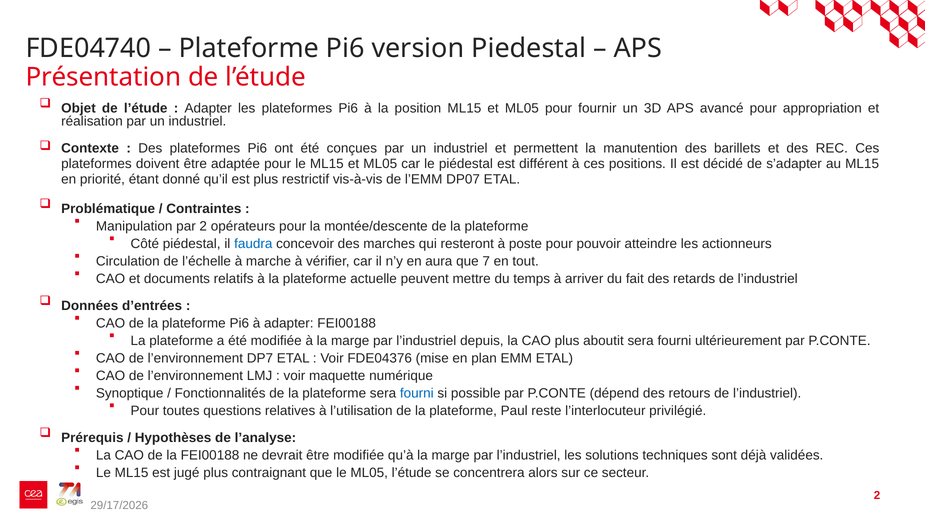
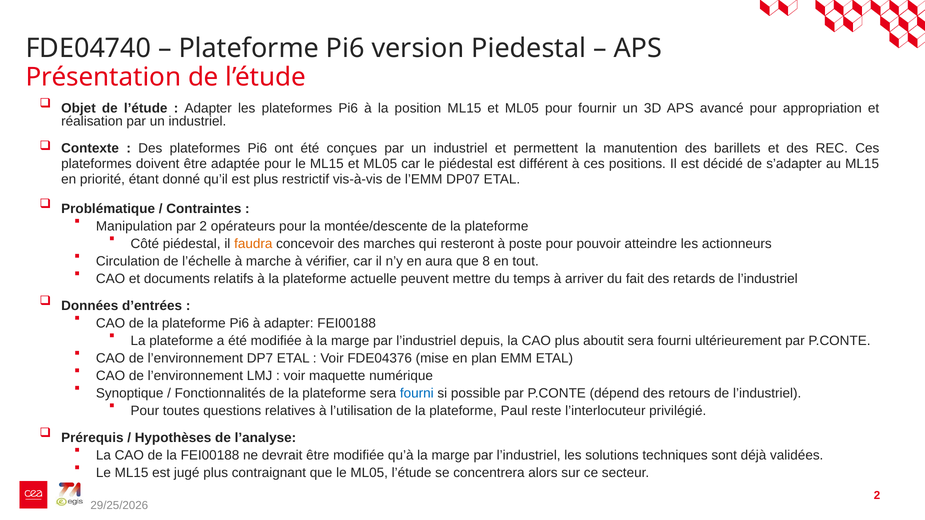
faudra colour: blue -> orange (253, 244)
7: 7 -> 8 (486, 261)
29/17/2026: 29/17/2026 -> 29/25/2026 (119, 506)
